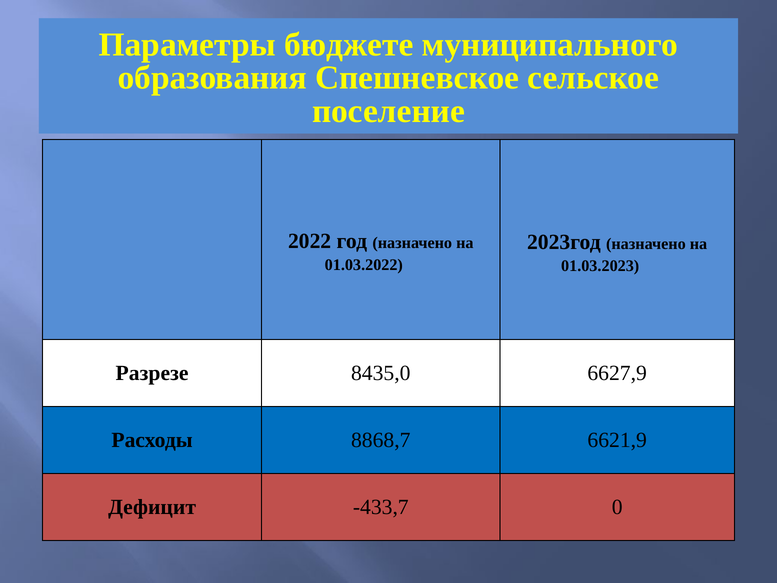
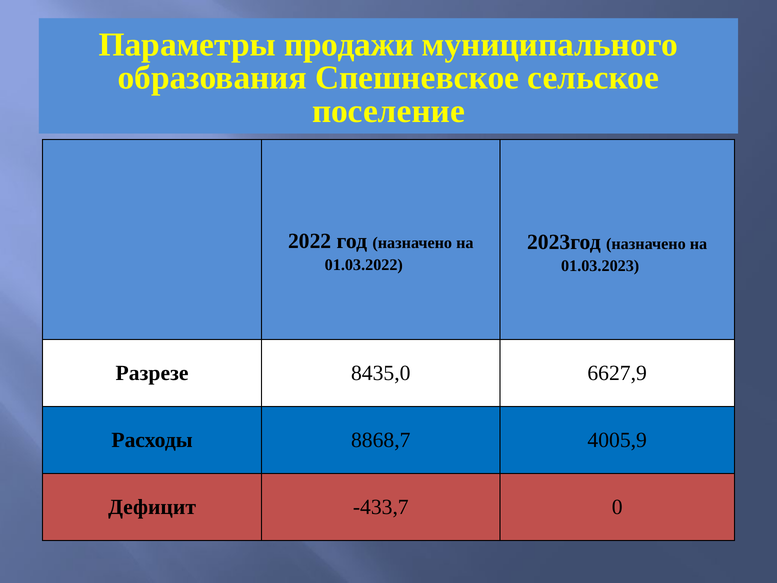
бюджете: бюджете -> продажи (349, 45)
6621,9: 6621,9 -> 4005,9 (617, 440)
